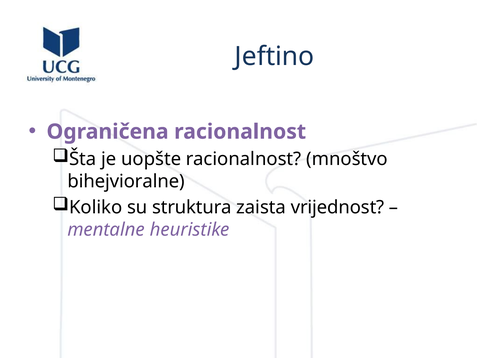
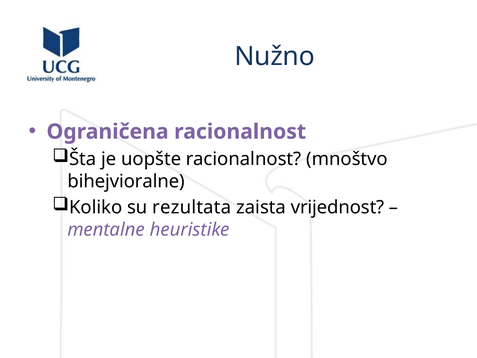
Jeftino: Jeftino -> Nužno (275, 57)
struktura: struktura -> rezultata (192, 207)
